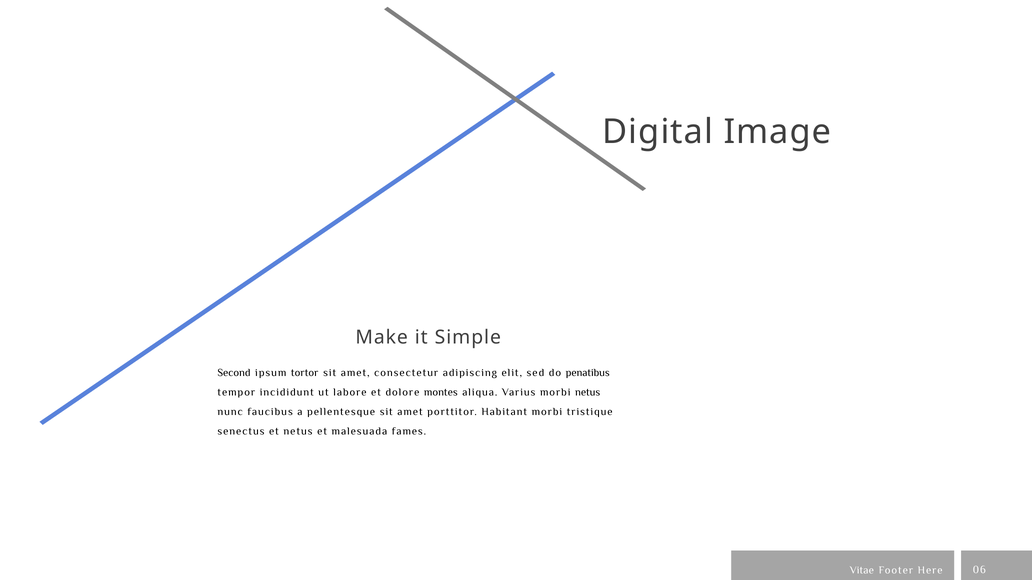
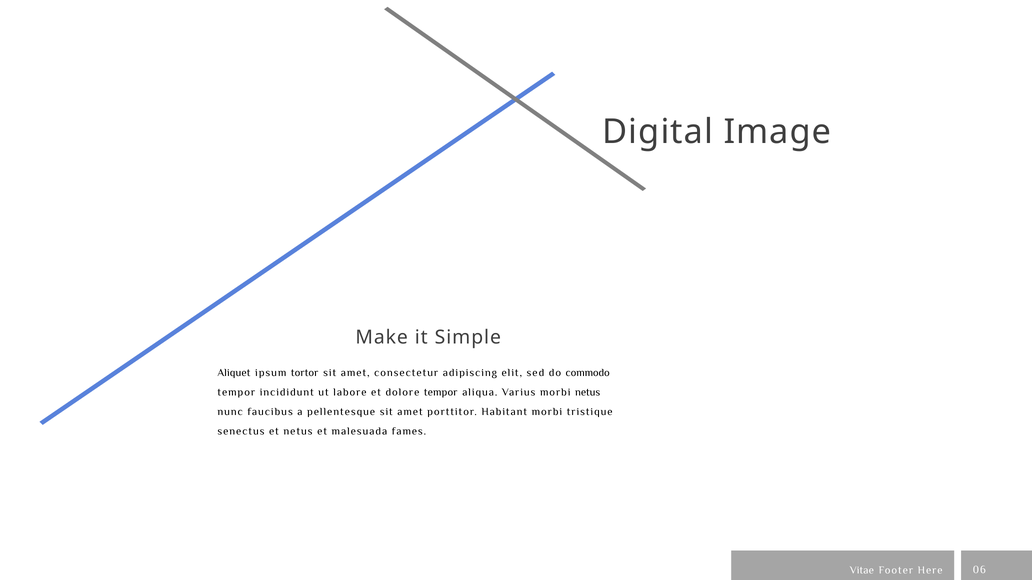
Second: Second -> Aliquet (234, 373)
penatibus: penatibus -> commodo (588, 373)
dolore montes: montes -> tempor (441, 393)
